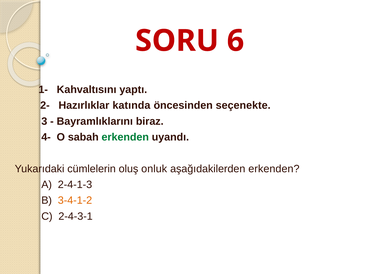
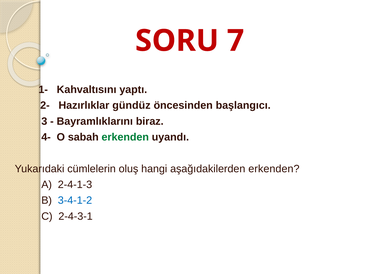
6: 6 -> 7 (236, 41)
katında: katında -> gündüz (131, 105)
seçenekte: seçenekte -> başlangıcı (243, 105)
onluk: onluk -> hangi (154, 169)
3-4-1-2 colour: orange -> blue (75, 200)
